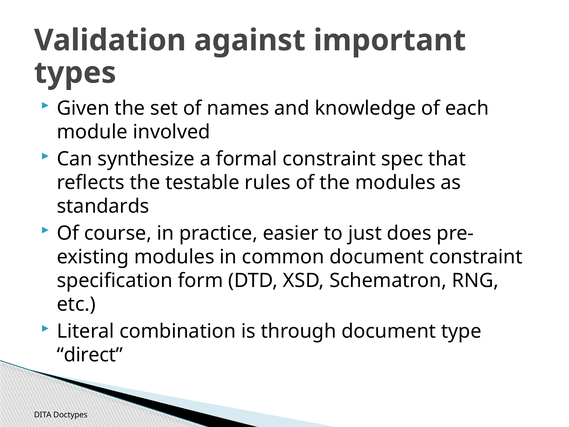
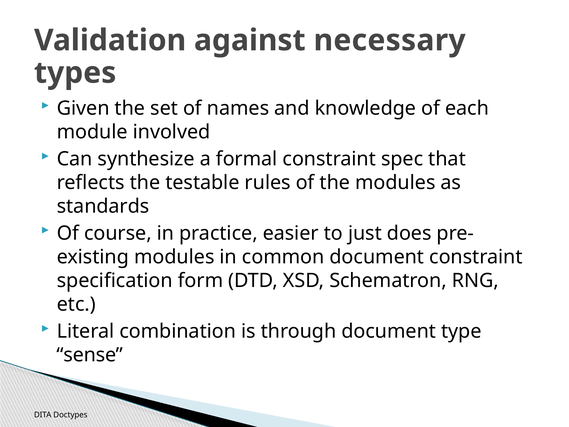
important: important -> necessary (390, 40)
direct: direct -> sense (90, 355)
